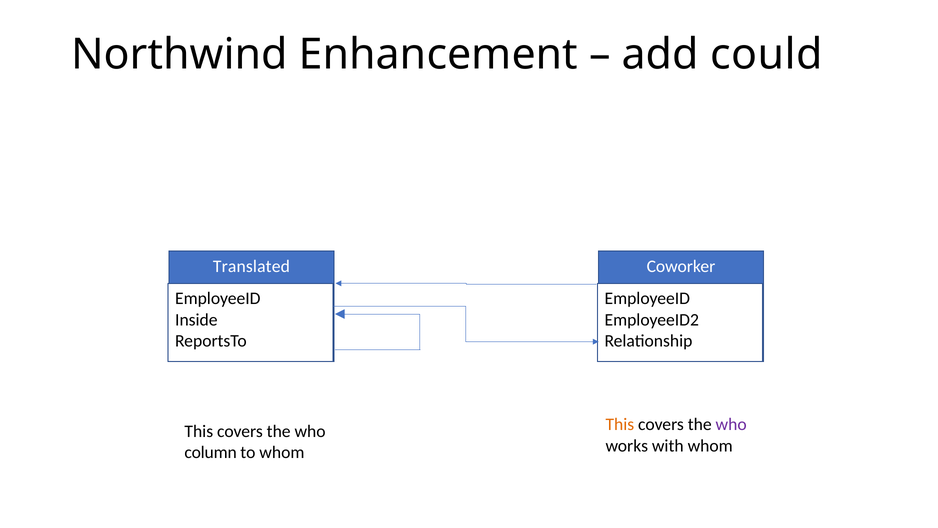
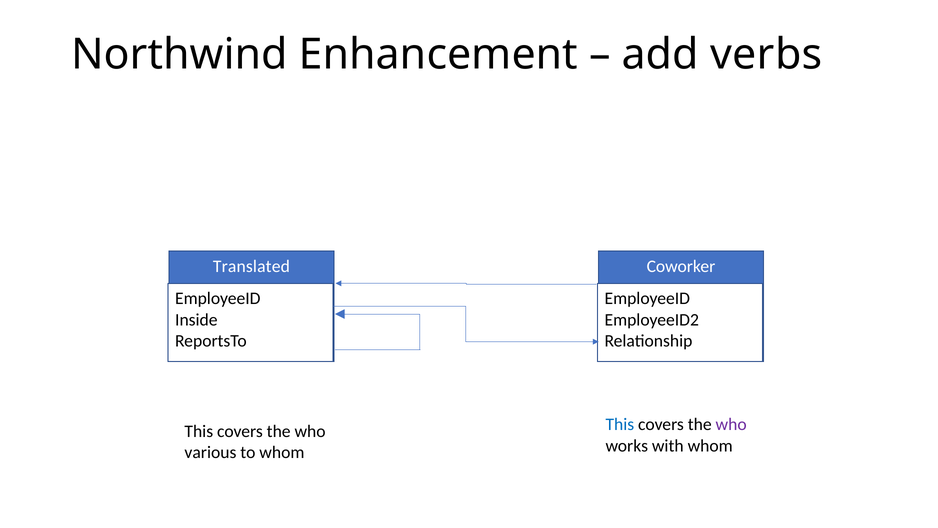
could: could -> verbs (766, 54)
This colour: orange -> blue (620, 424)
column: column -> various (210, 452)
